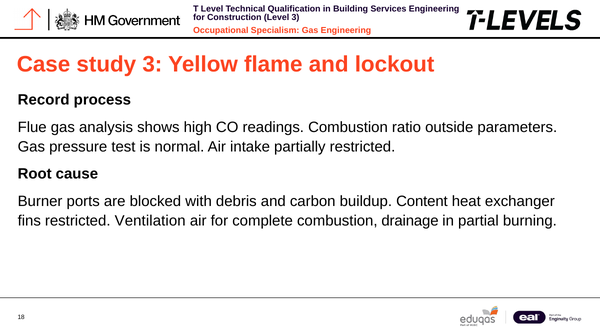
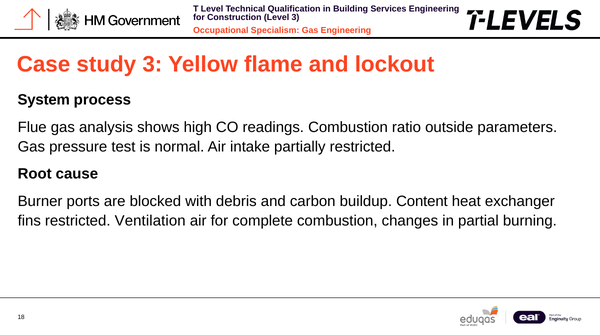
Record: Record -> System (44, 100)
drainage: drainage -> changes (410, 221)
